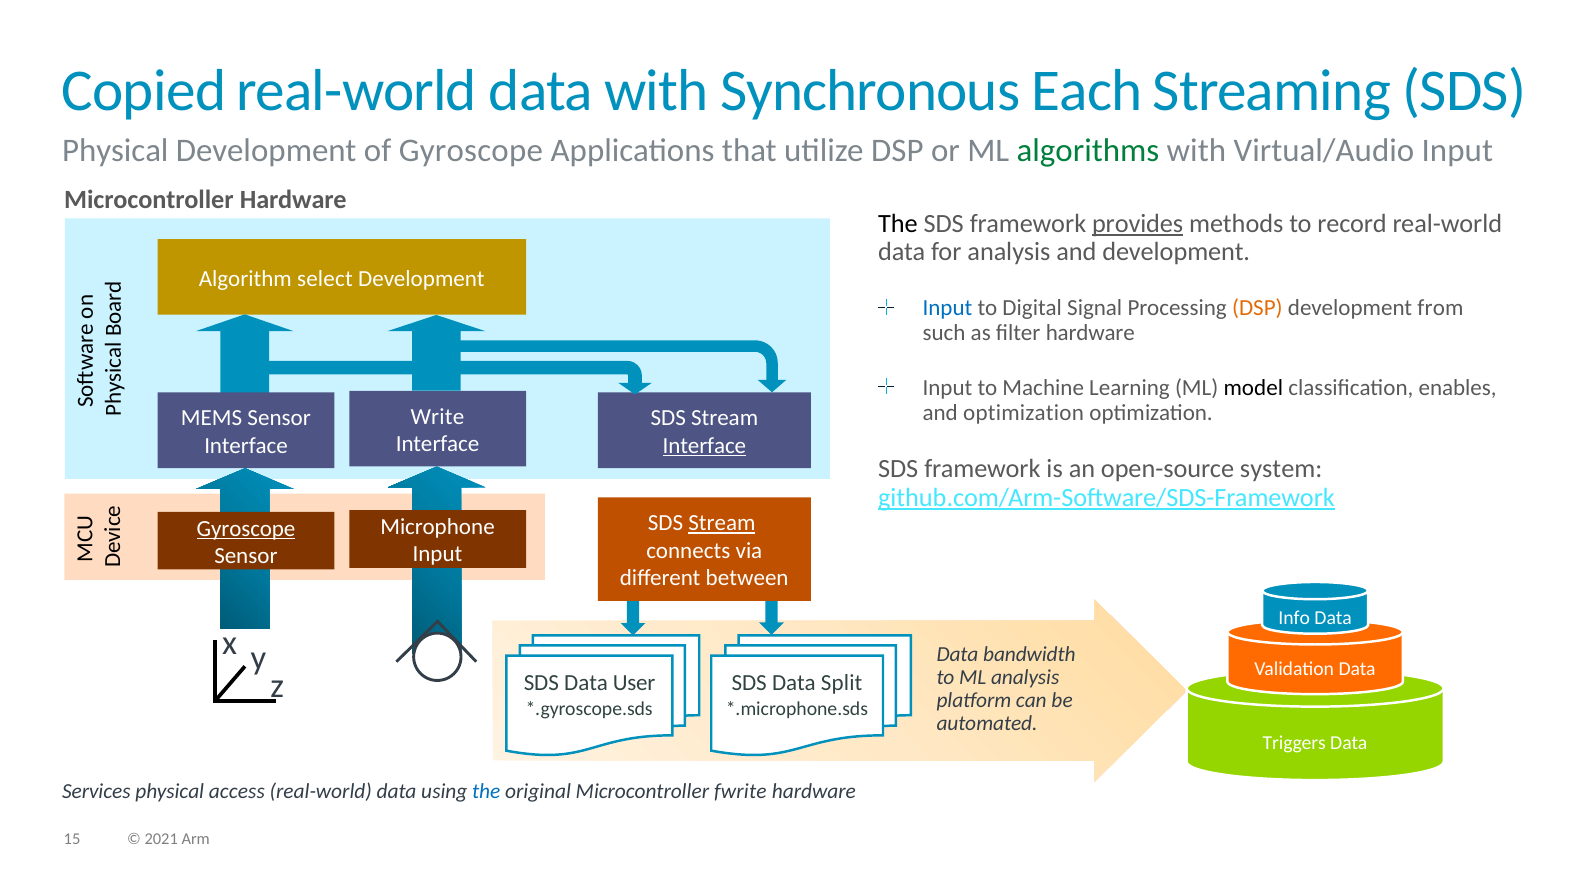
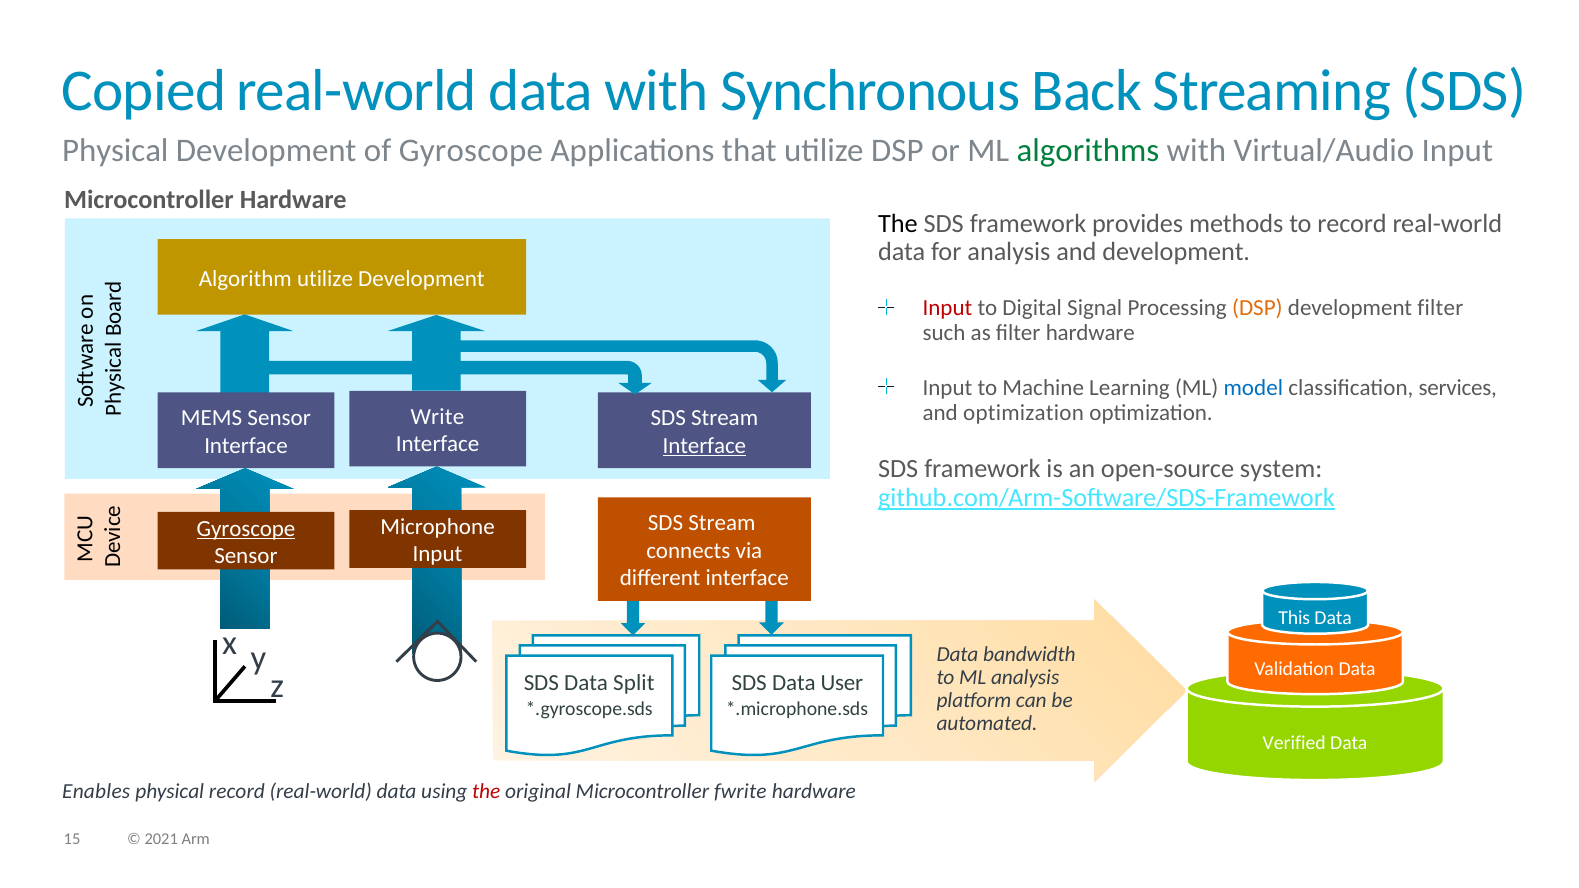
Each: Each -> Back (1087, 91)
provides underline: present -> none (1138, 224)
Algorithm select: select -> utilize (325, 279)
Input colour: blue -> red (947, 308)
development from: from -> filter (1440, 308)
model colour: black -> blue (1253, 388)
enables: enables -> services (1458, 388)
Stream underline: present -> none (722, 523)
different between: between -> interface (747, 579)
Info: Info -> This (1294, 618)
User: User -> Split (634, 683)
Split: Split -> User (842, 683)
Triggers: Triggers -> Verified (1294, 743)
Services: Services -> Enables (96, 792)
physical access: access -> record (237, 792)
the colour: blue -> red (486, 792)
